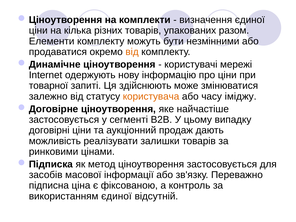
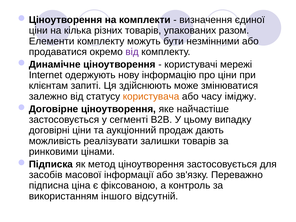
від colour: orange -> purple (132, 52)
товарної: товарної -> клієнтам (48, 86)
використанням єдиної: єдиної -> іншого (116, 196)
